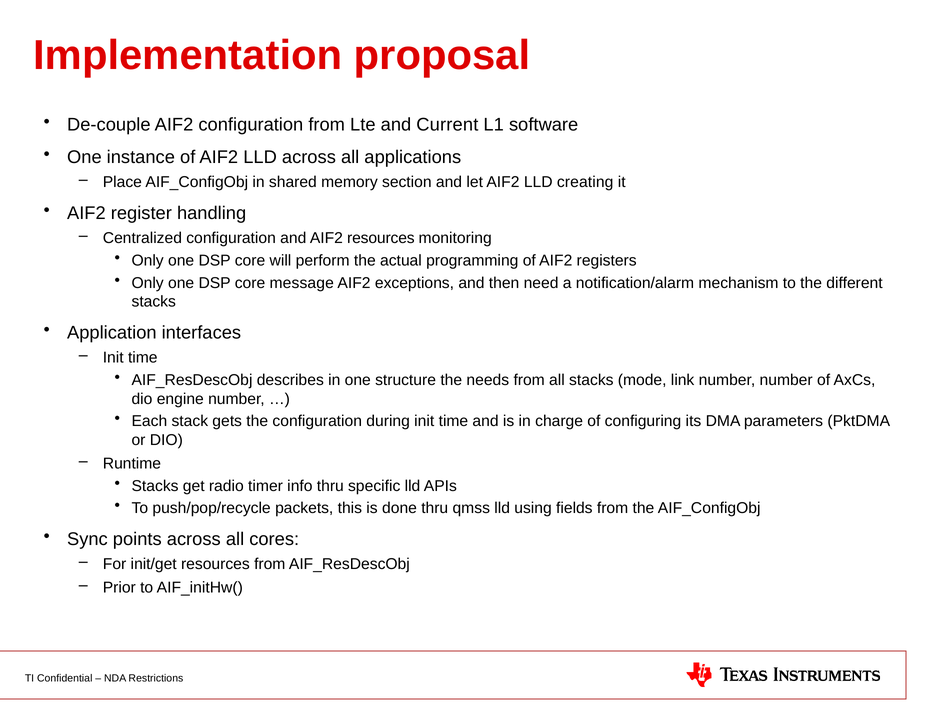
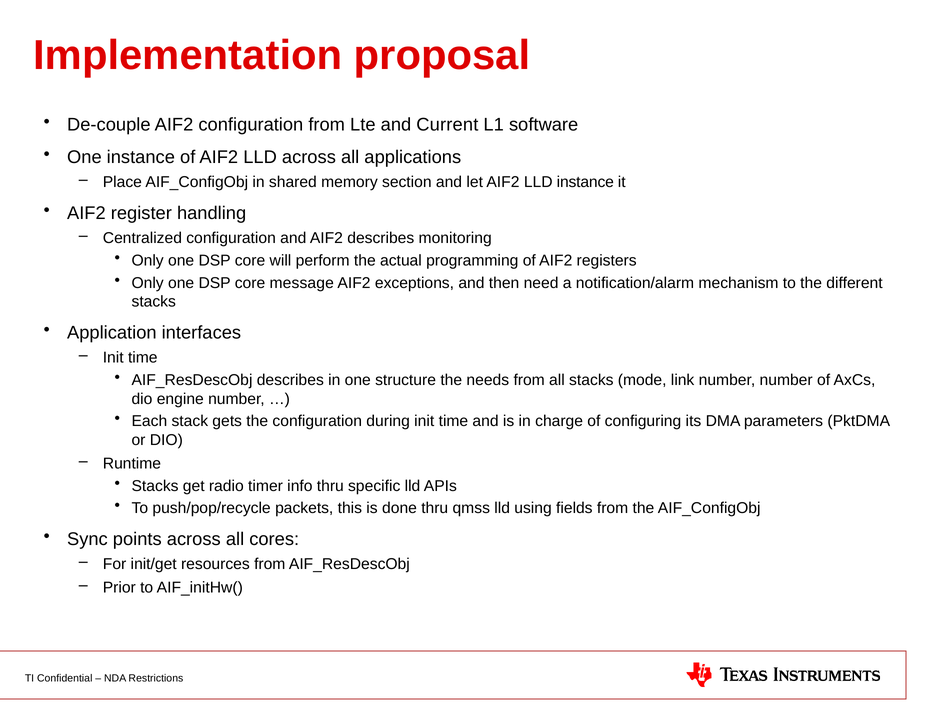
LLD creating: creating -> instance (585, 182)
AIF2 resources: resources -> describes (381, 238)
